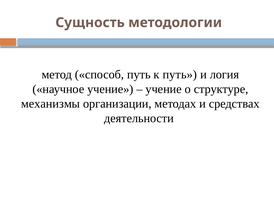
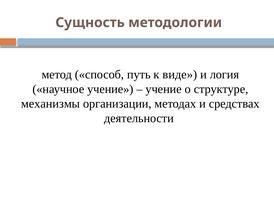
к путь: путь -> виде (180, 75)
